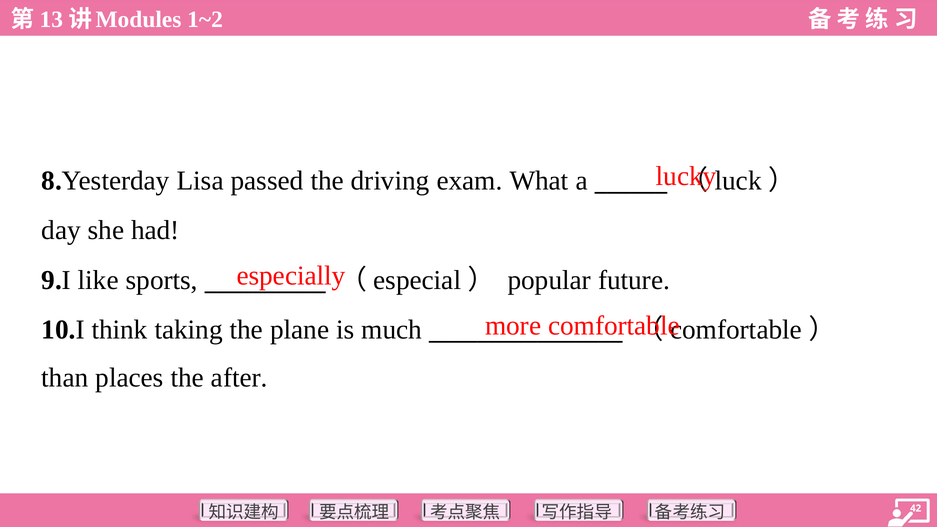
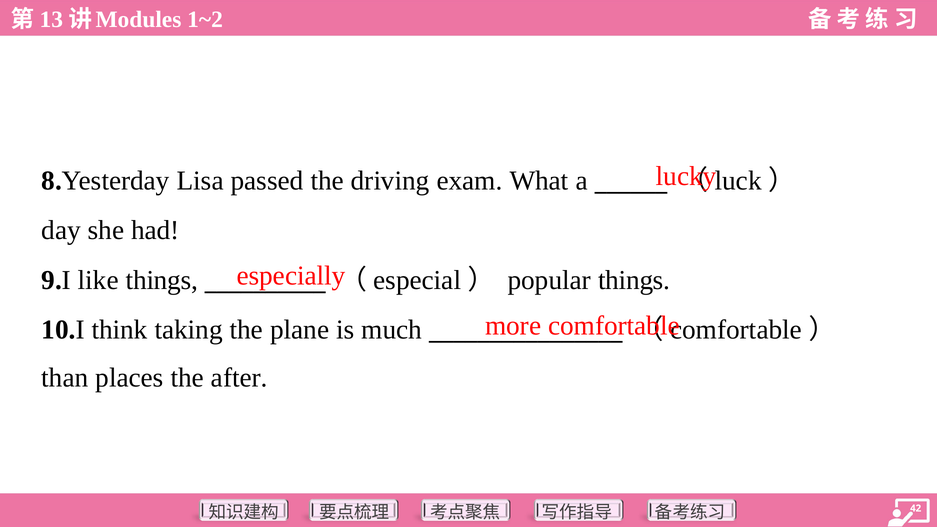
like sports: sports -> things (162, 280)
popular future: future -> things (634, 280)
